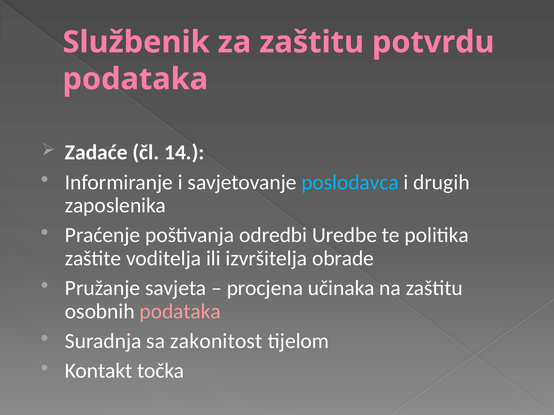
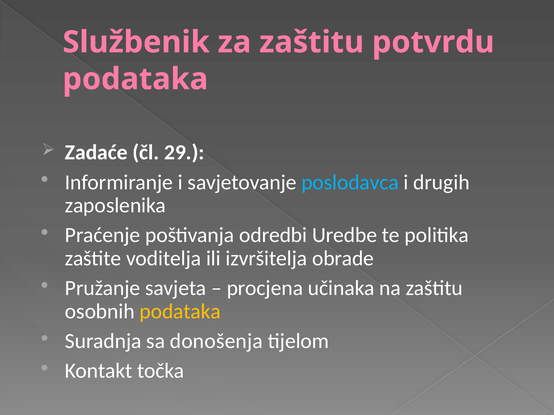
14: 14 -> 29 (184, 153)
podataka colour: pink -> yellow (180, 312)
zakonitost: zakonitost -> donošenja (216, 341)
